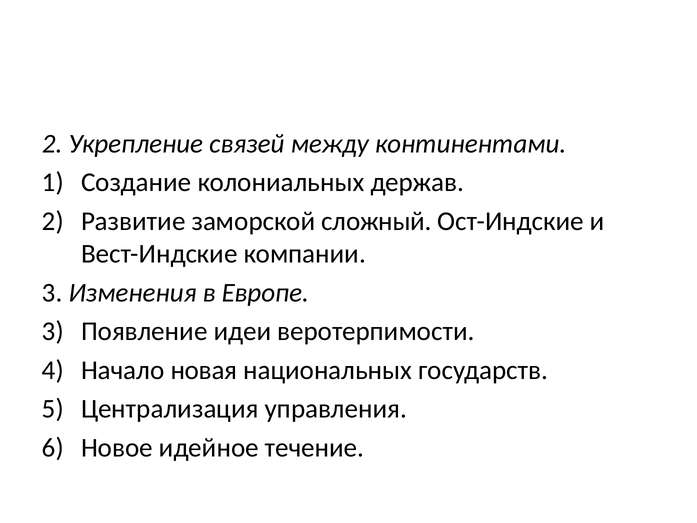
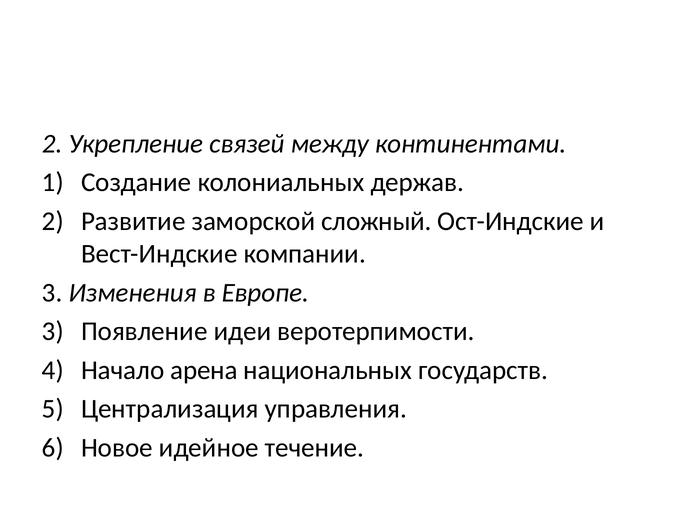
новая: новая -> арена (204, 370)
